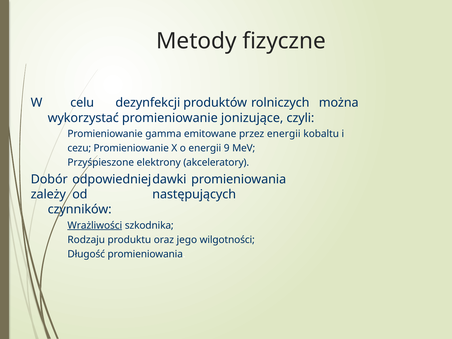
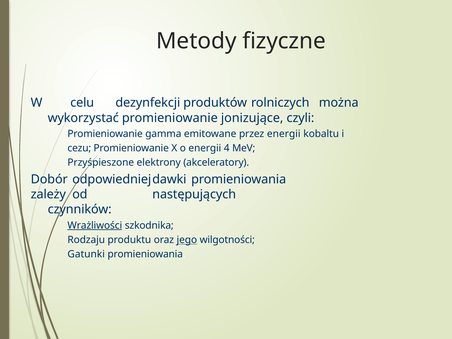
9: 9 -> 4 (227, 148)
jego underline: none -> present (187, 240)
Długość: Długość -> Gatunki (86, 254)
